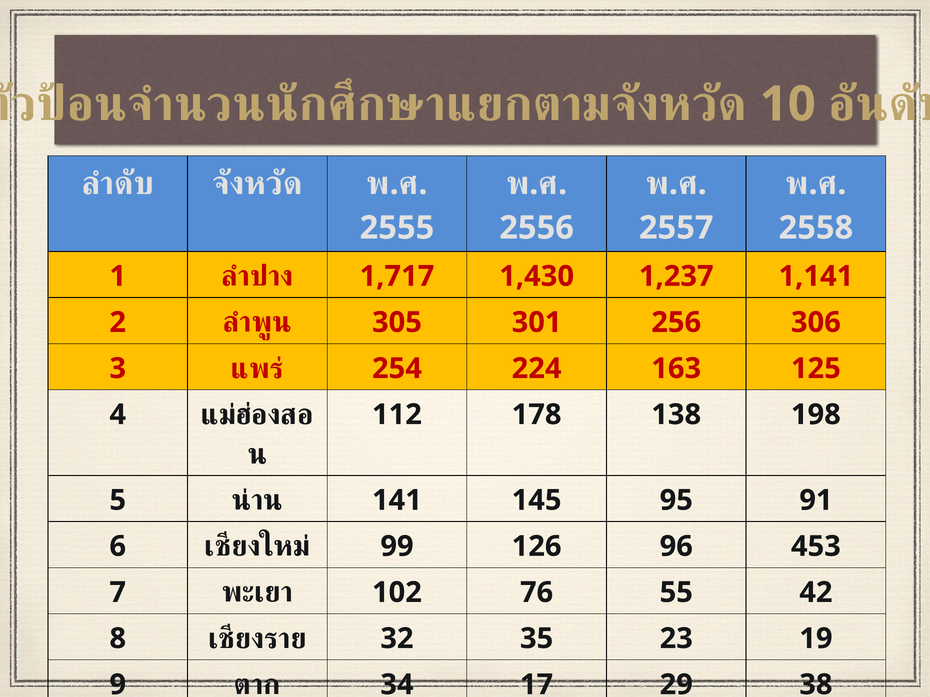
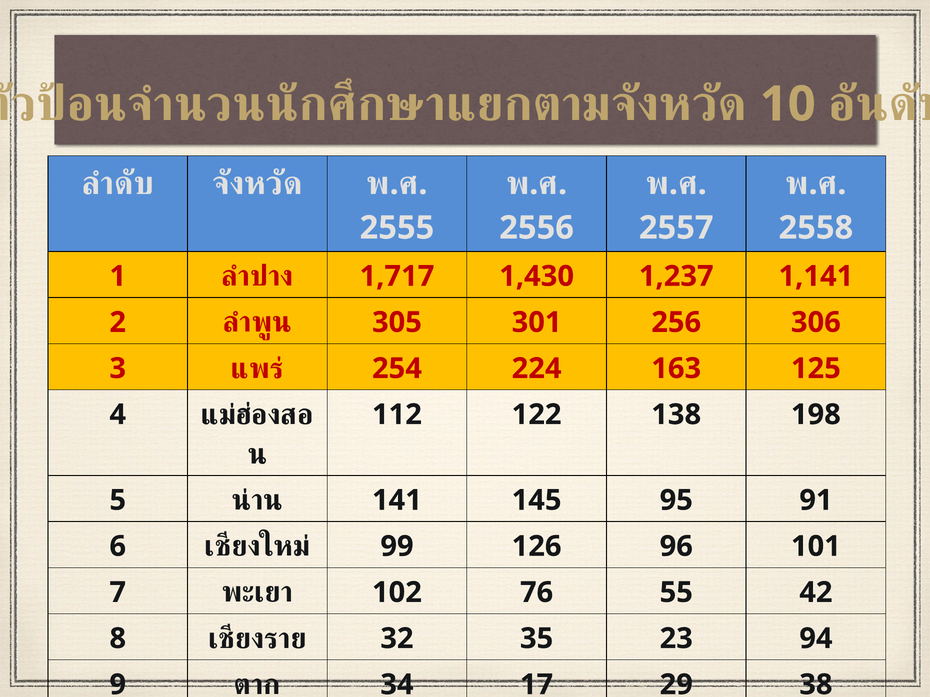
178: 178 -> 122 (537, 415)
453: 453 -> 101 (816, 547)
19: 19 -> 94 (816, 639)
